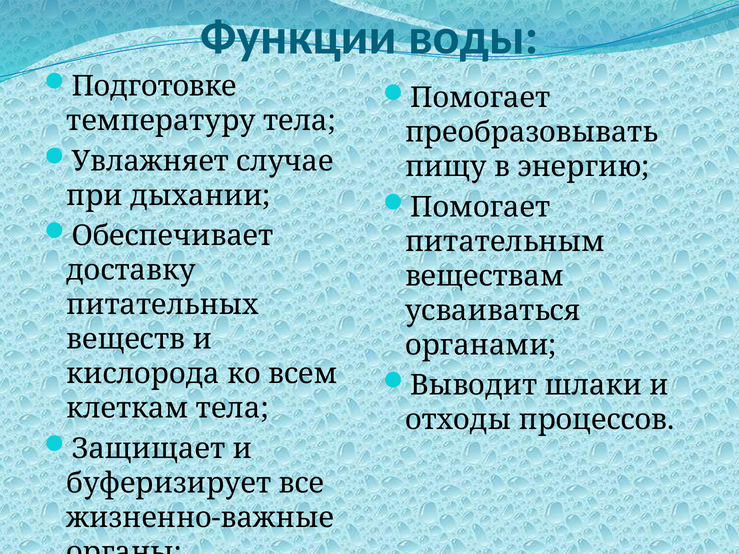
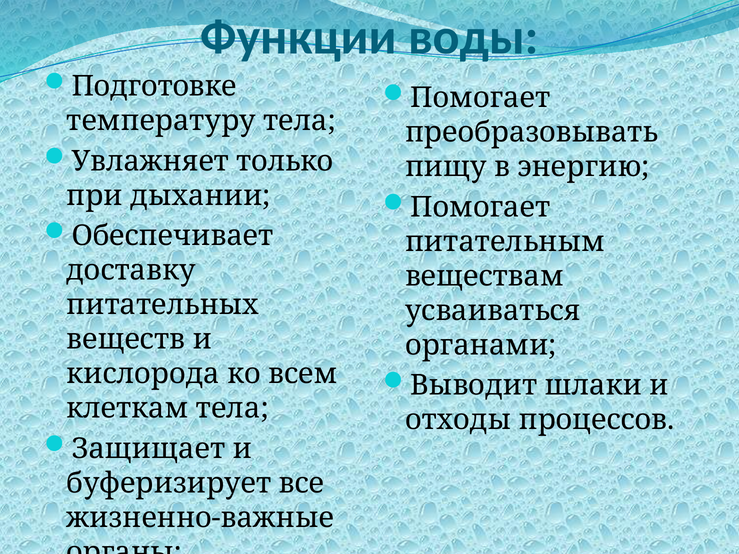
случае: случае -> только (285, 161)
